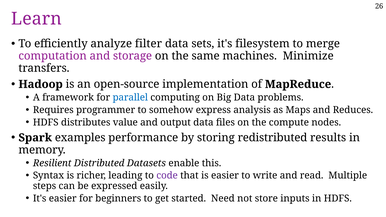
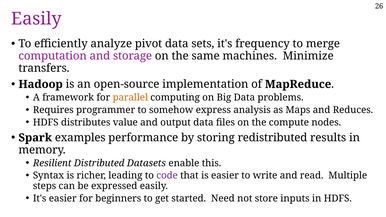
Learn: Learn -> Easily (36, 19)
filter: filter -> pivot (149, 44)
filesystem: filesystem -> frequency (262, 44)
parallel colour: blue -> orange (130, 98)
